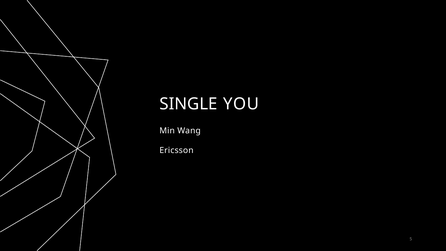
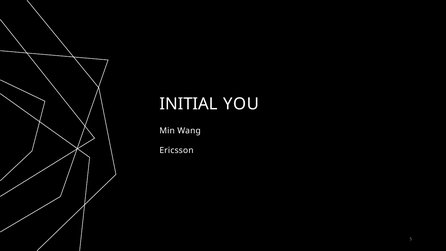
SINGLE: SINGLE -> INITIAL (189, 104)
